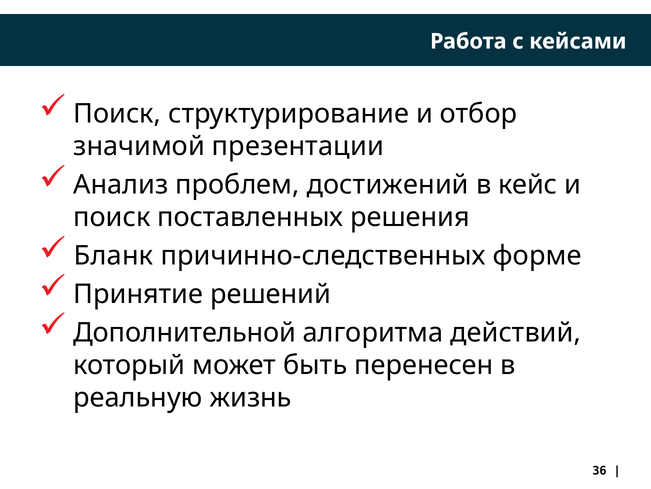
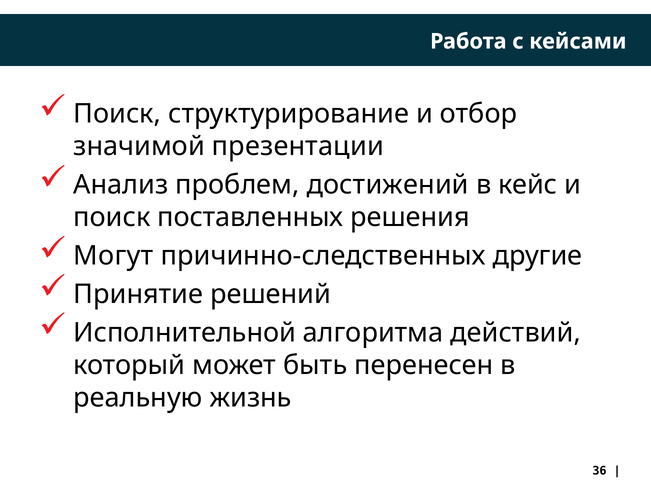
Бланк: Бланк -> Могут (113, 255)
форме: форме -> другие (538, 255)
Дополнительной: Дополнительной -> Исполнительной (185, 332)
